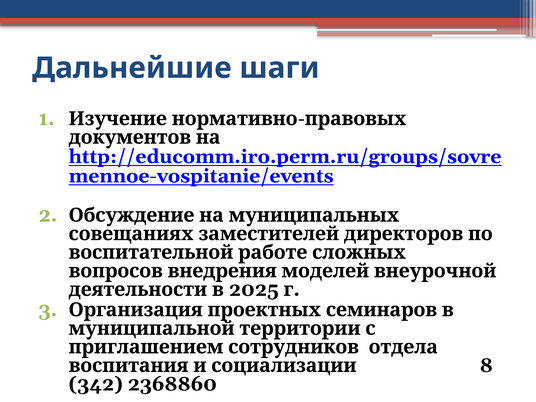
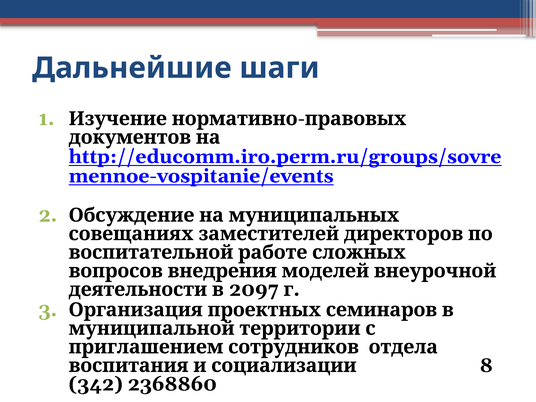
2025: 2025 -> 2097 (254, 289)
